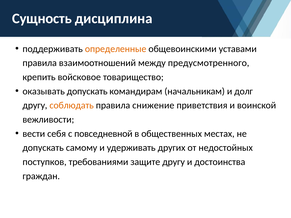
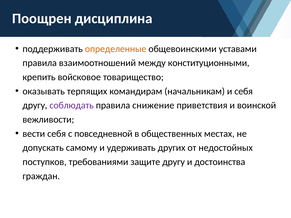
Сущность: Сущность -> Поощрен (42, 19)
предусмотренного: предусмотренного -> конституционными (209, 63)
оказывать допускать: допускать -> терпящих (87, 91)
и долг: долг -> себя (244, 91)
соблюдать colour: orange -> purple (72, 105)
